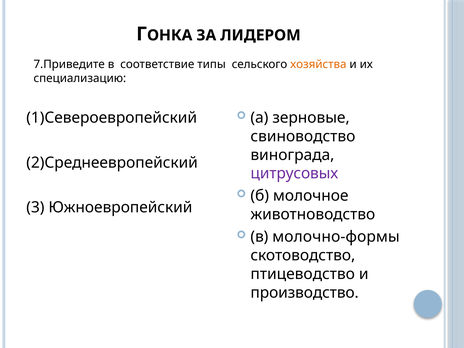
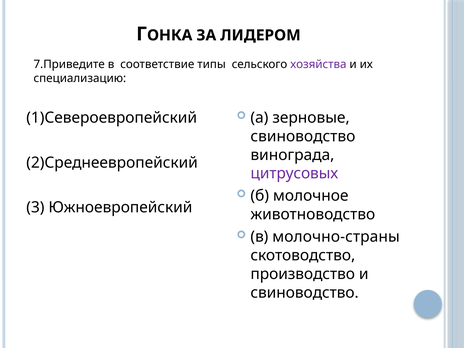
хозяйства colour: orange -> purple (318, 64)
молочно-формы: молочно-формы -> молочно-страны (336, 237)
птицеводство: птицеводство -> производство (303, 274)
производство: производство -> свиноводство (305, 293)
